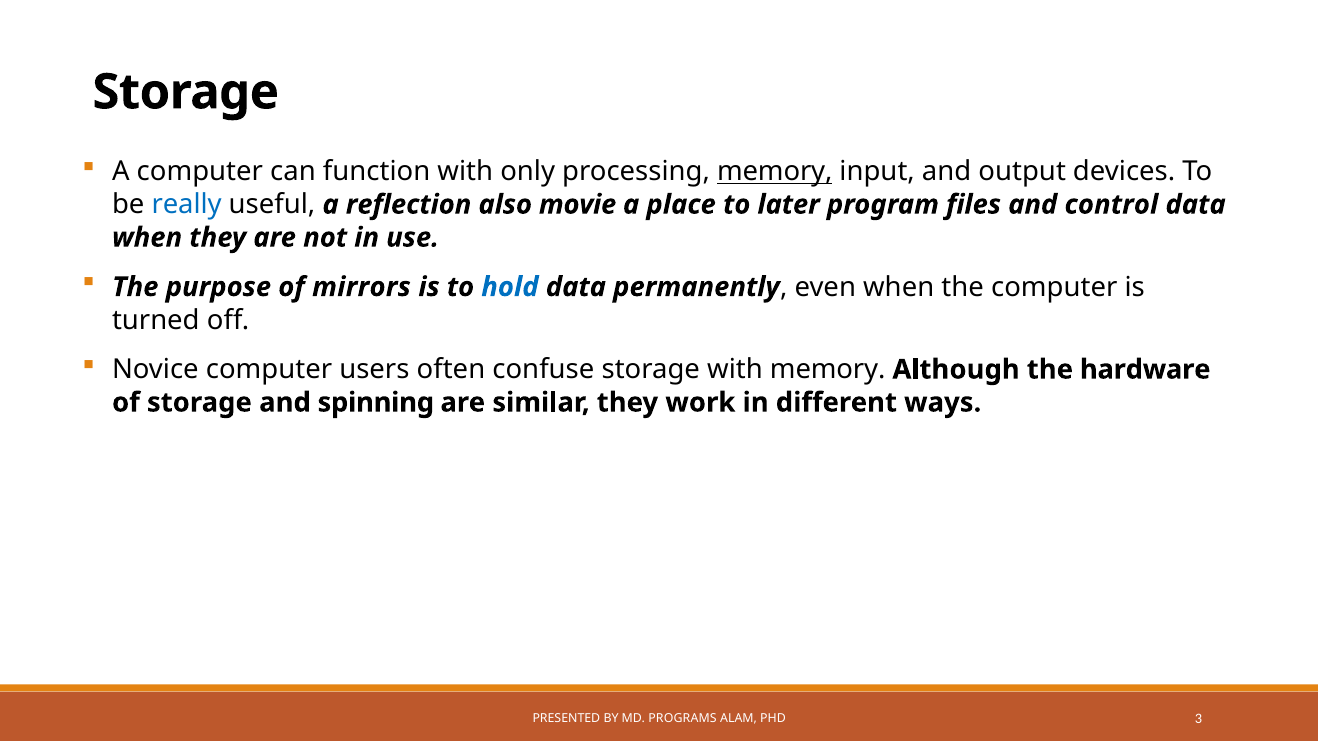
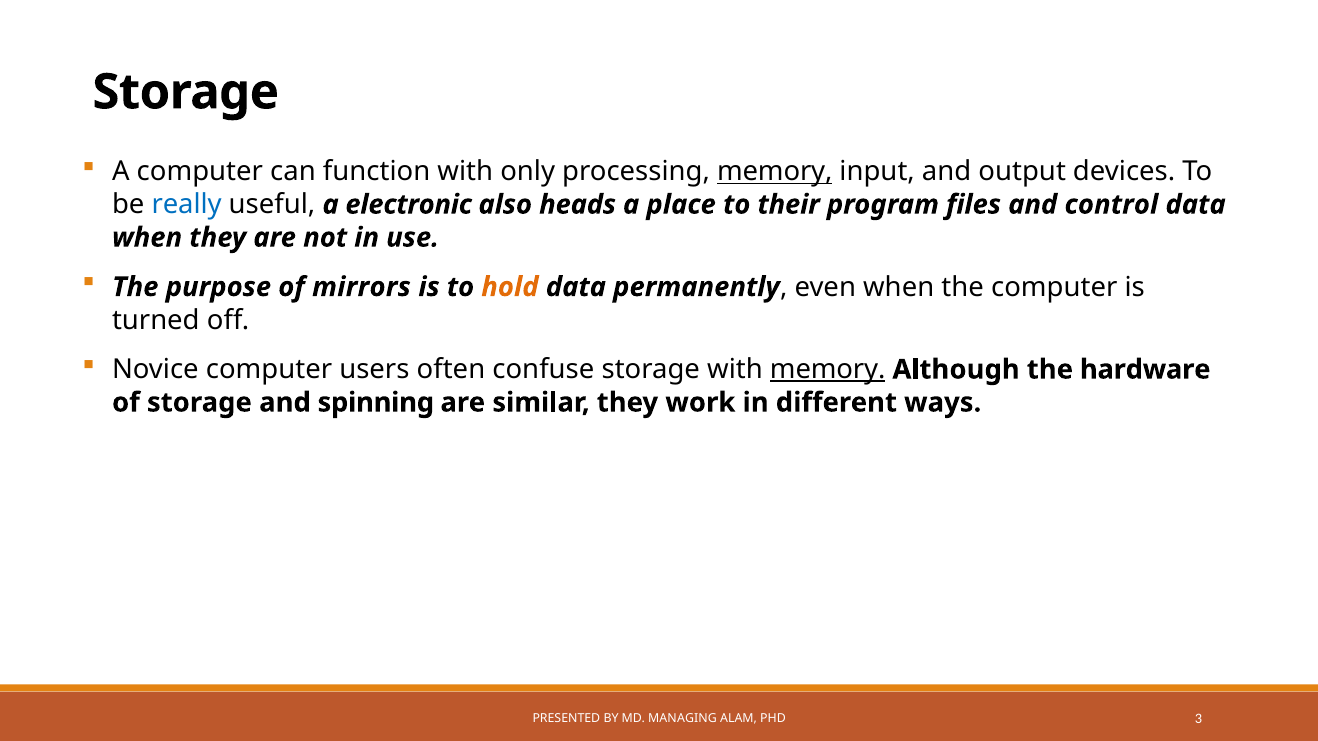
reflection: reflection -> electronic (409, 205)
movie: movie -> heads (578, 205)
later: later -> their (789, 205)
hold colour: blue -> orange (510, 287)
memory underline: none -> present (828, 370)
PROGRAMS: PROGRAMS -> MANAGING (683, 719)
